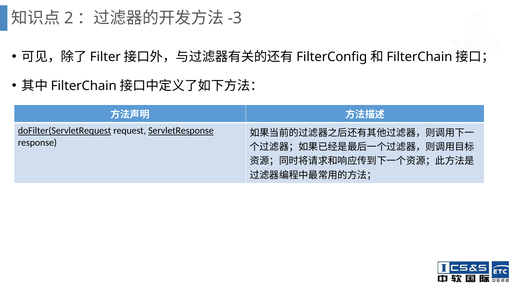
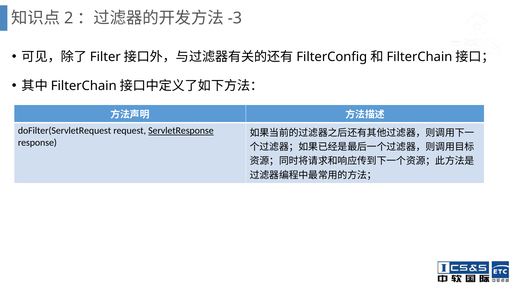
doFilter(ServletRequest underline: present -> none (65, 131)
